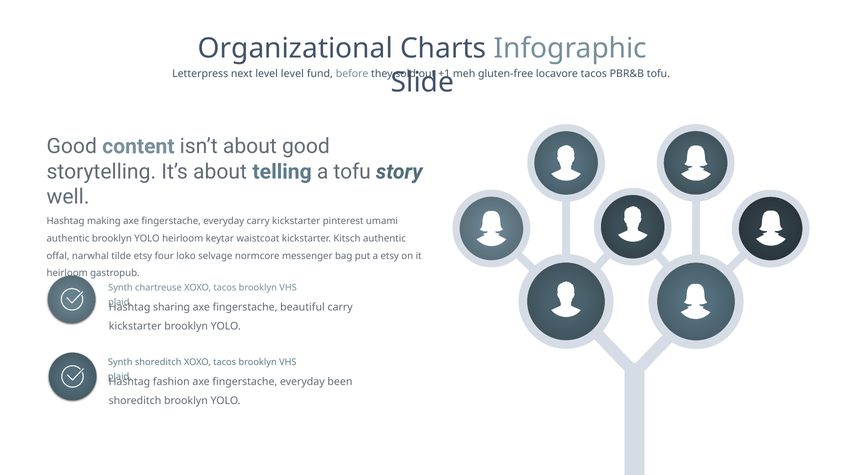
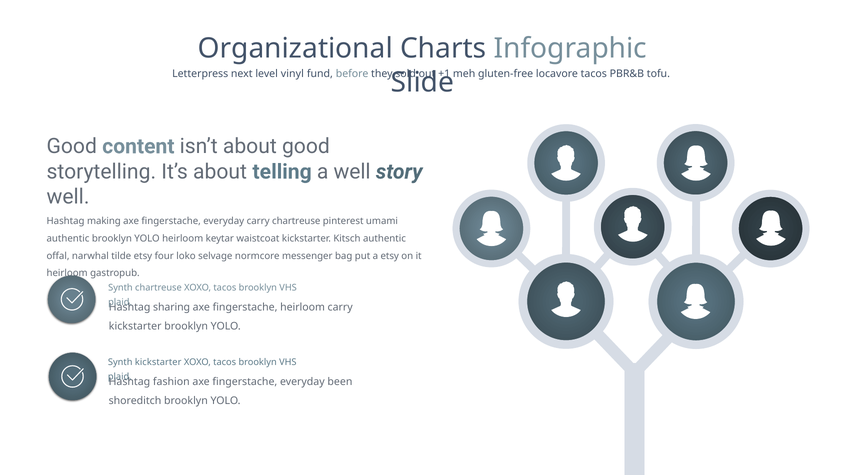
level level: level -> vinyl (292, 74)
a tofu: tofu -> well (352, 172)
everyday carry kickstarter: kickstarter -> chartreuse (296, 221)
fingerstache beautiful: beautiful -> heirloom (303, 307)
Synth shoreditch: shoreditch -> kickstarter (158, 362)
